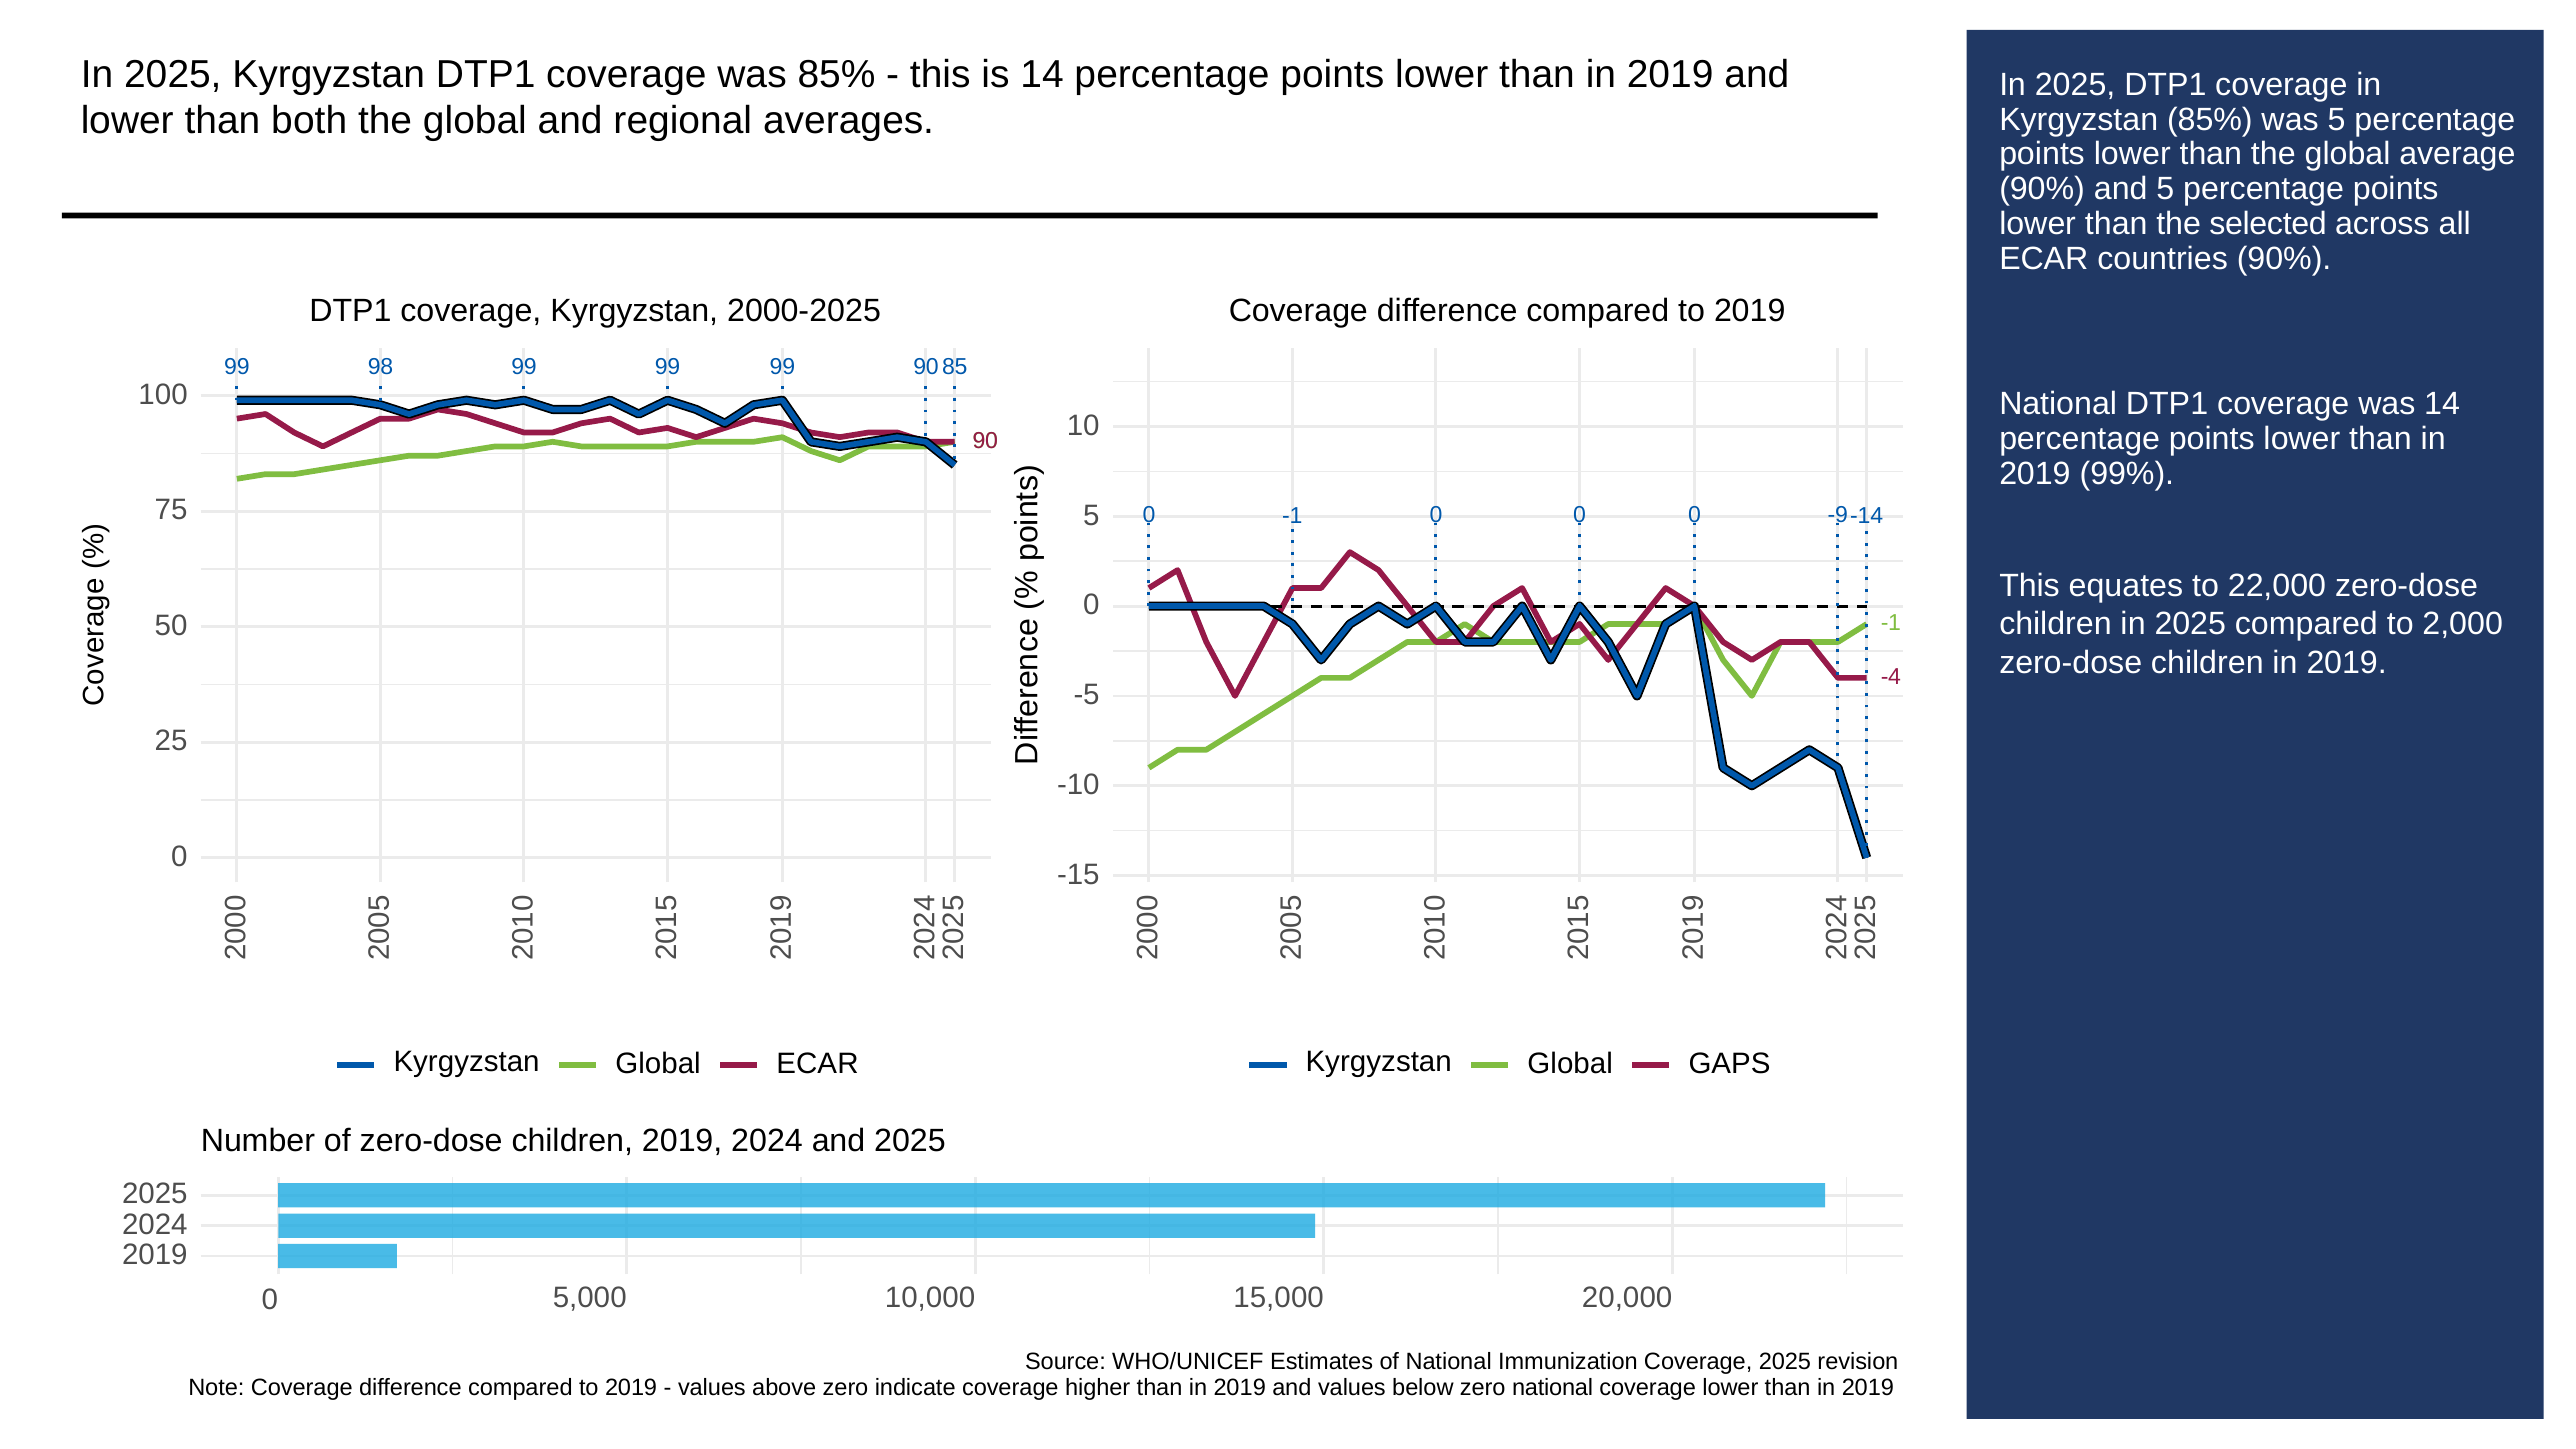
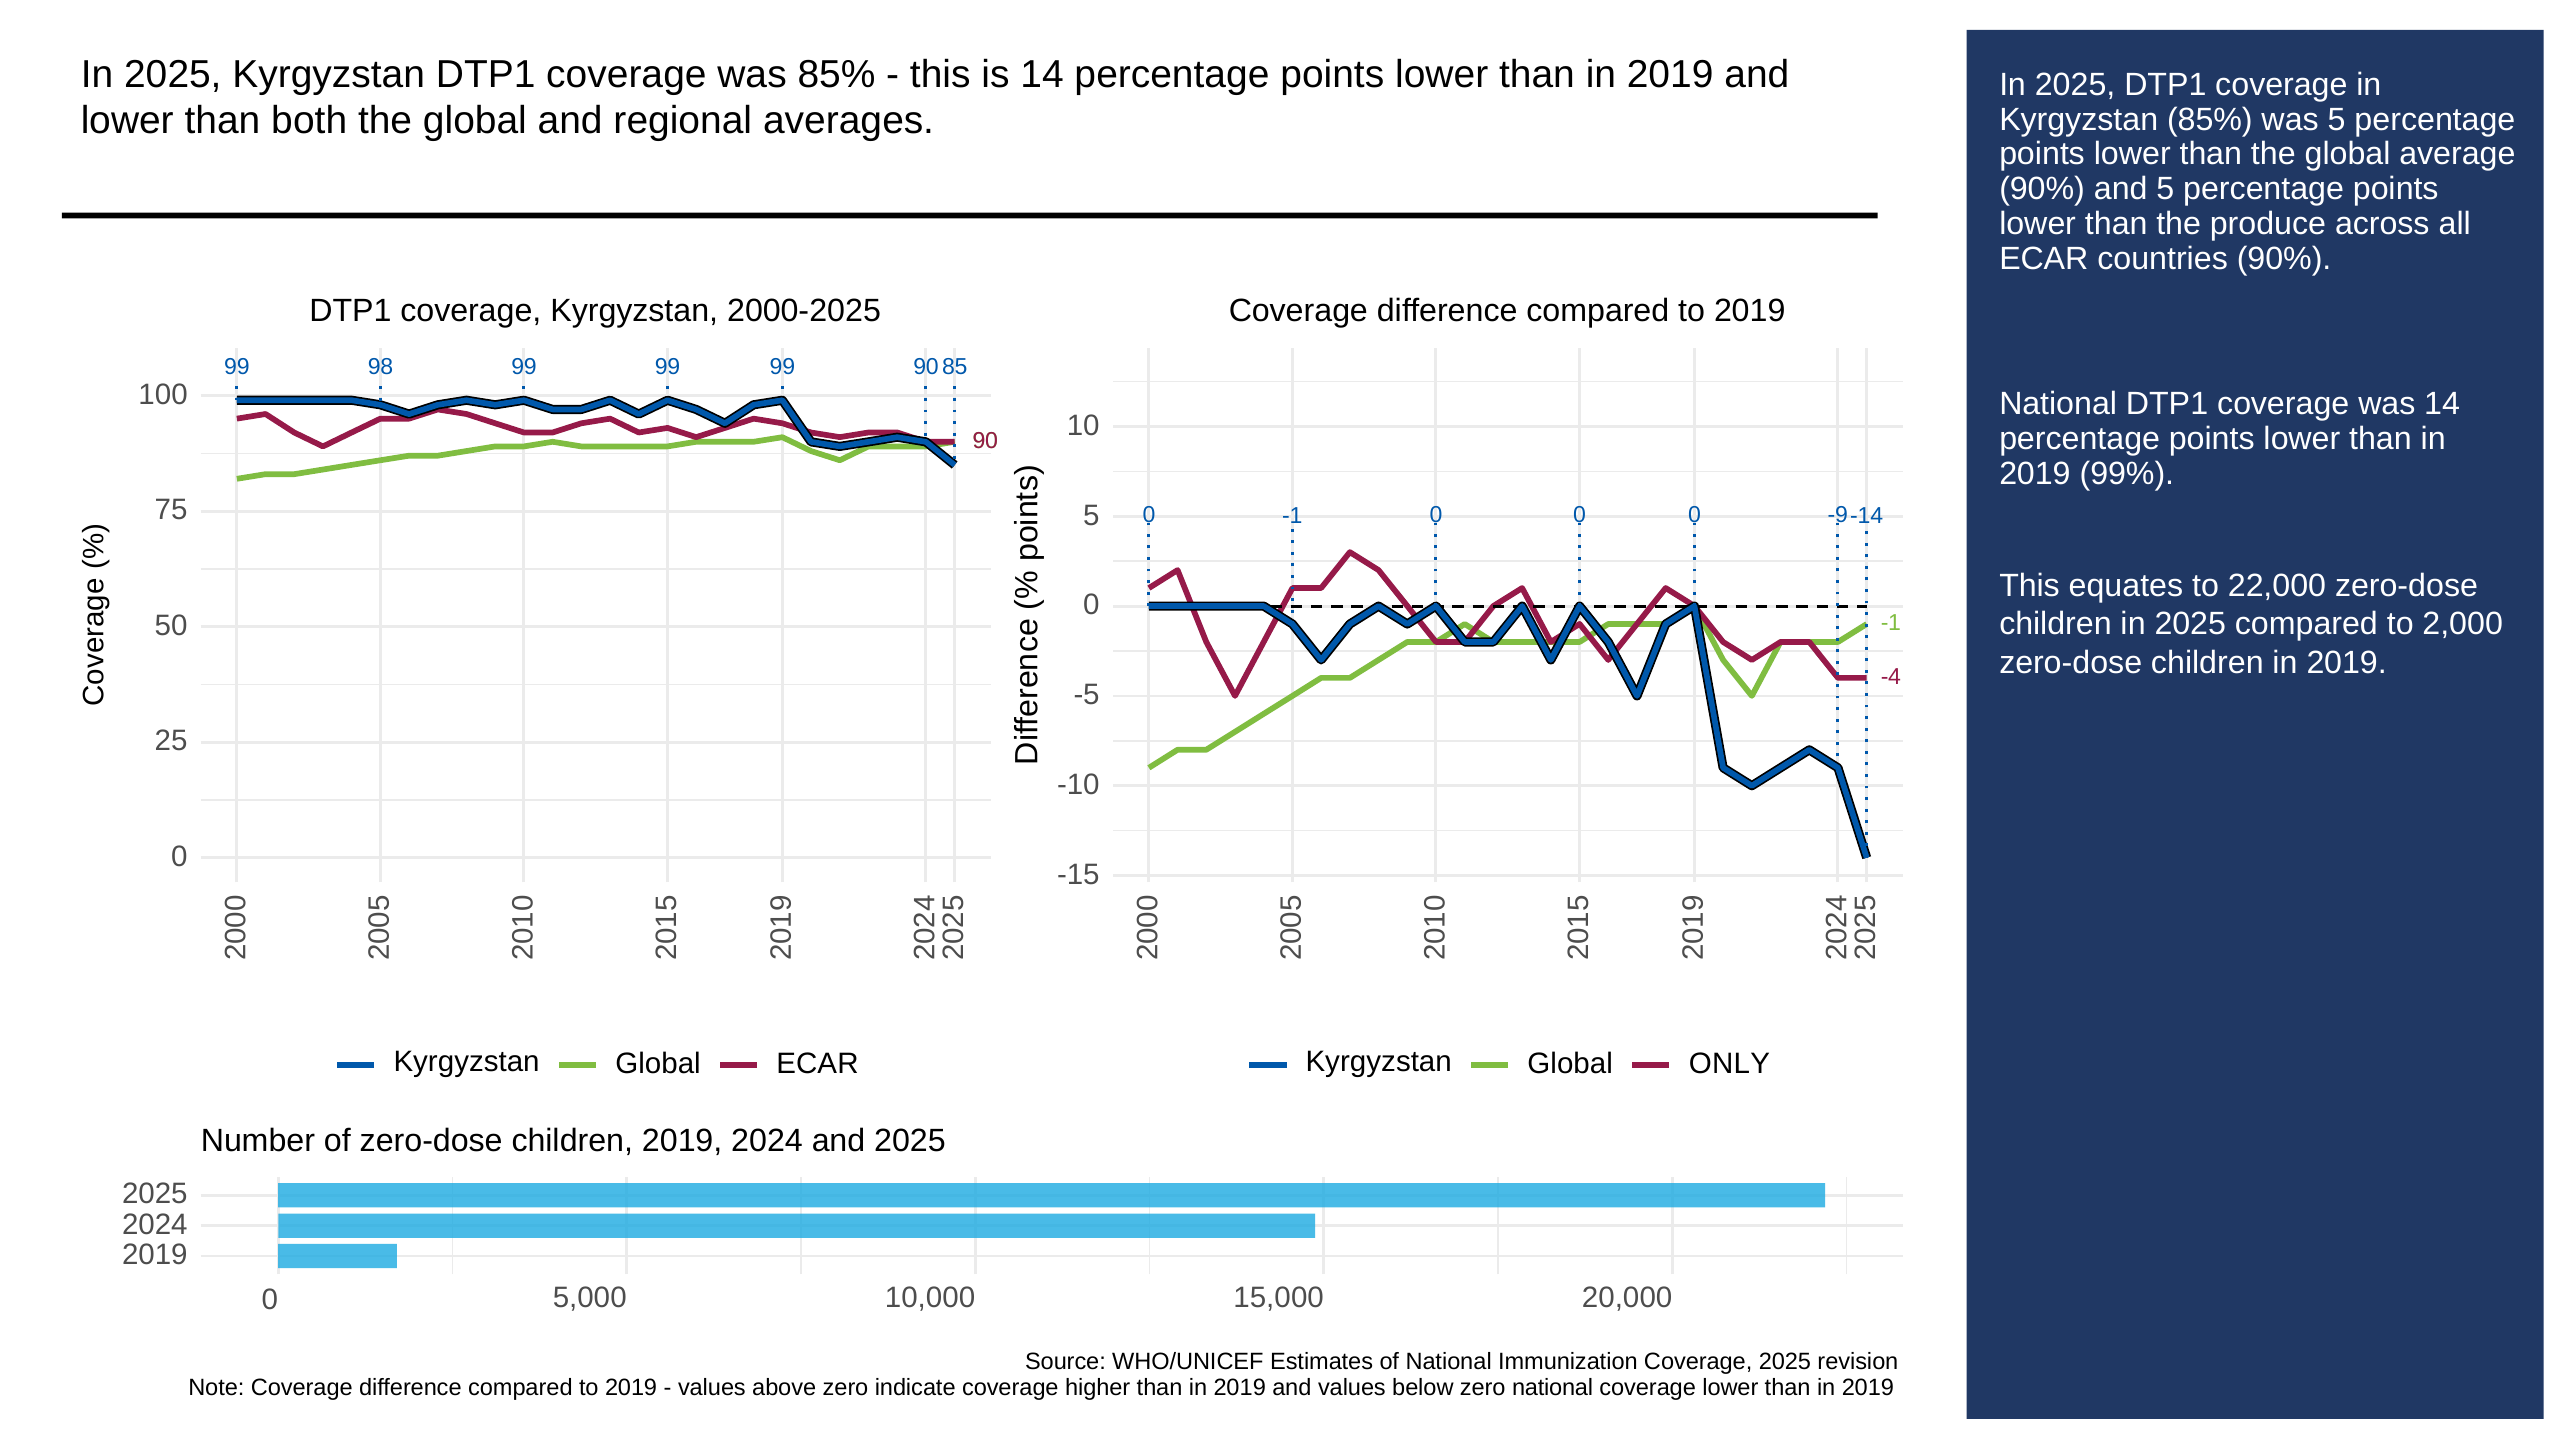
selected: selected -> produce (2268, 224)
GAPS: GAPS -> ONLY (1729, 1064)
